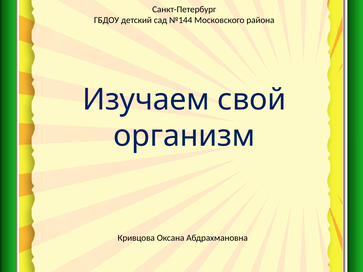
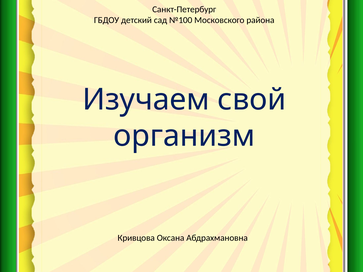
№144: №144 -> №100 (181, 20)
